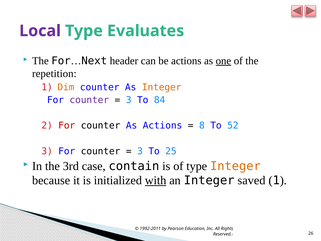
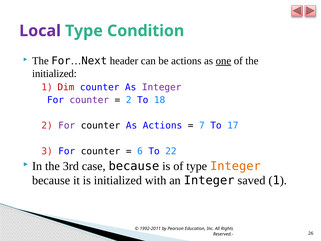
Evaluates: Evaluates -> Condition (146, 31)
repetition: repetition -> initialized (54, 74)
Dim colour: orange -> red (66, 87)
Integer colour: orange -> purple (162, 87)
3: 3 -> 2 (129, 100)
84: 84 -> 18 (160, 100)
For colour: red -> purple (67, 125)
8: 8 -> 7 (202, 125)
52: 52 -> 17 (233, 125)
3: 3 -> 6 (140, 151)
25: 25 -> 22 (171, 151)
case contain: contain -> because (134, 166)
with underline: present -> none (156, 180)
